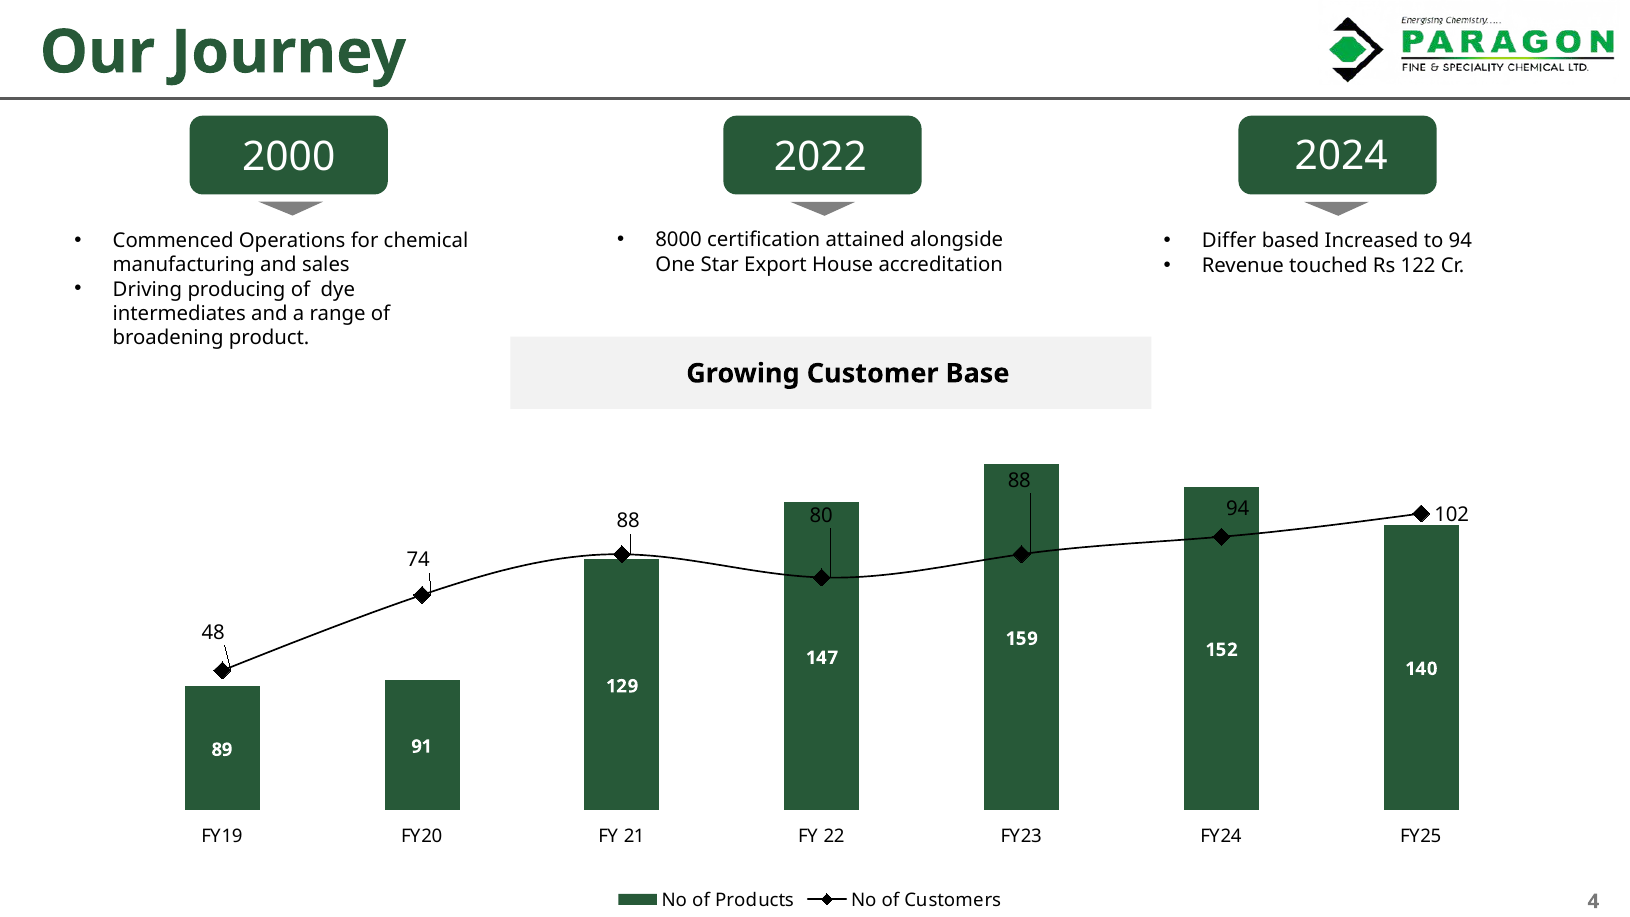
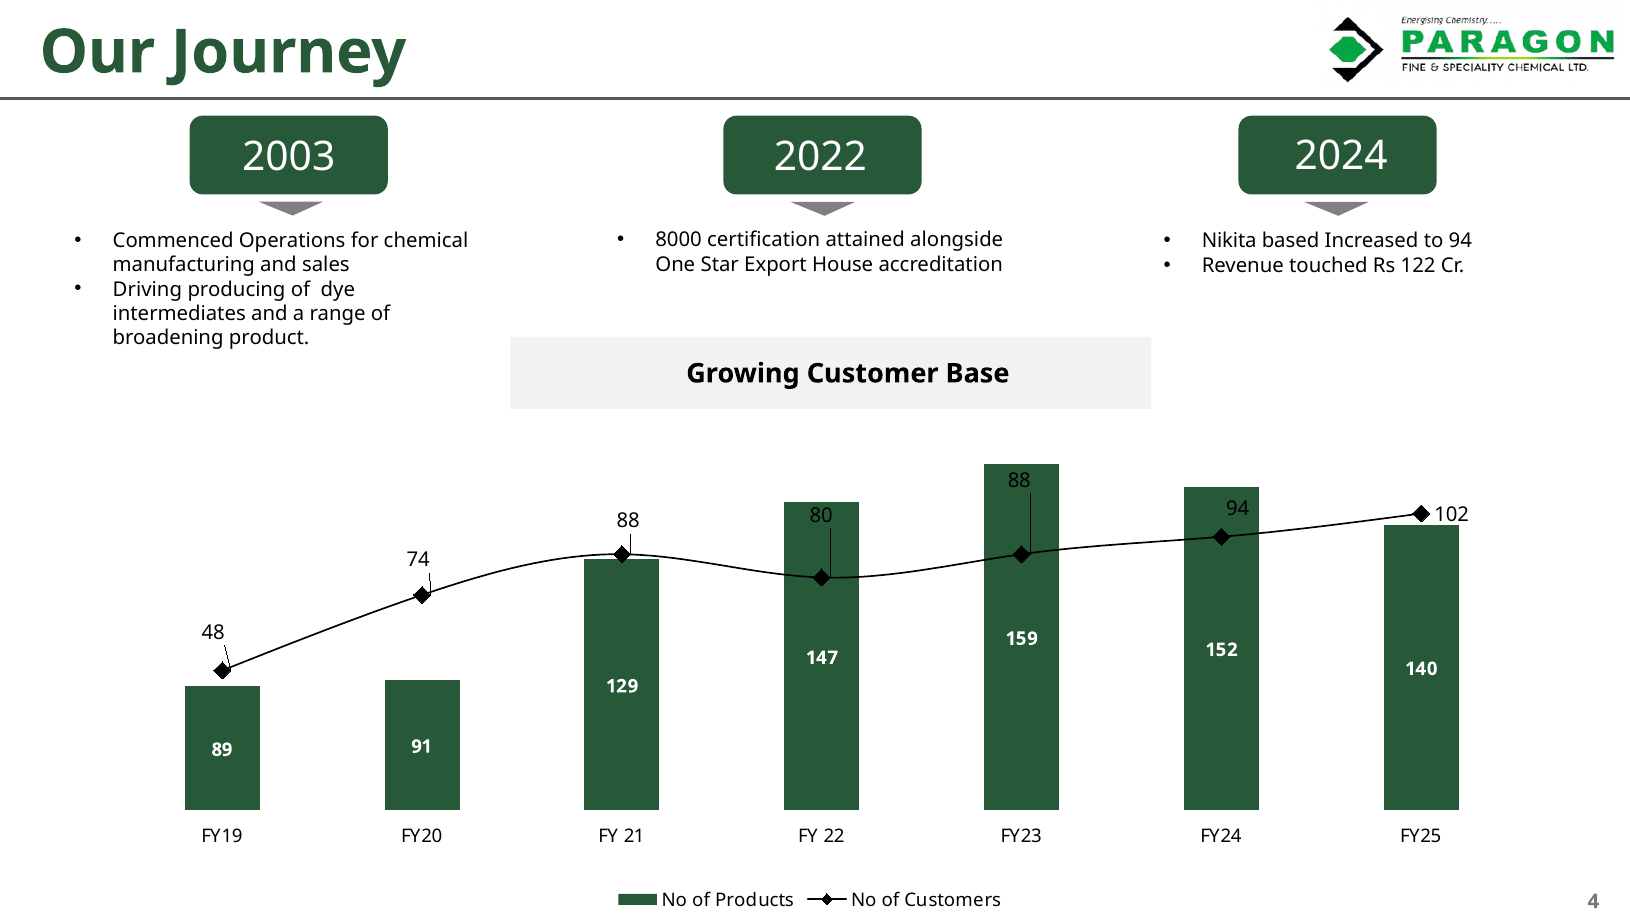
2000: 2000 -> 2003 (289, 157)
Differ: Differ -> Nikita (1229, 241)
